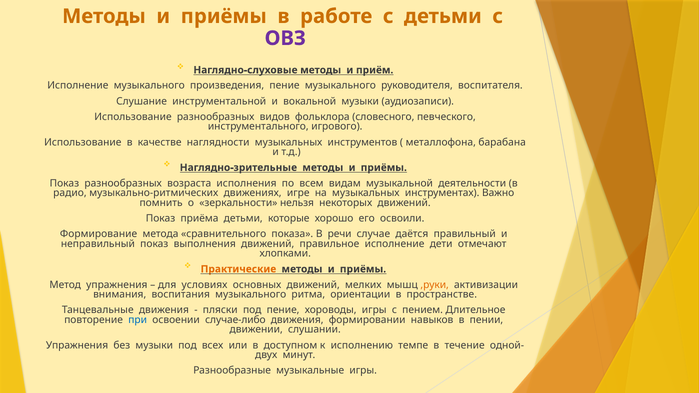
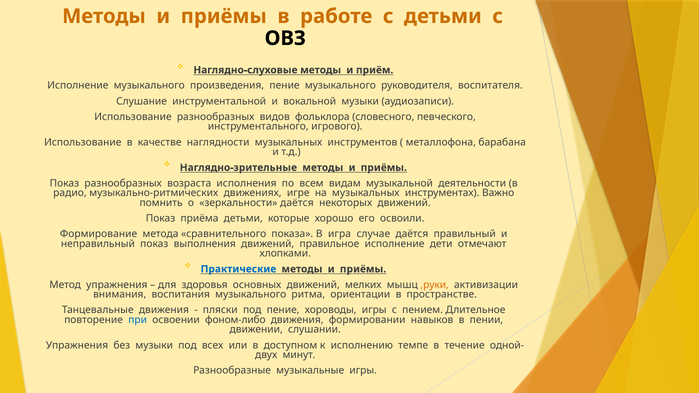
ОВЗ colour: purple -> black (285, 38)
зеркальности нельзя: нельзя -> даётся (297, 203)
речи: речи -> игра (340, 234)
Практические colour: orange -> blue (238, 269)
условиях: условиях -> здоровья (205, 285)
случае-либо: случае-либо -> фоном-либо (235, 320)
